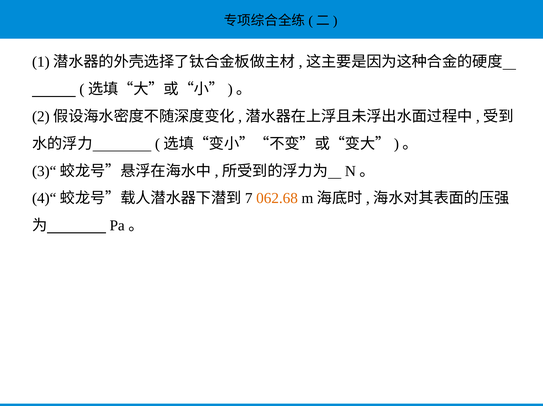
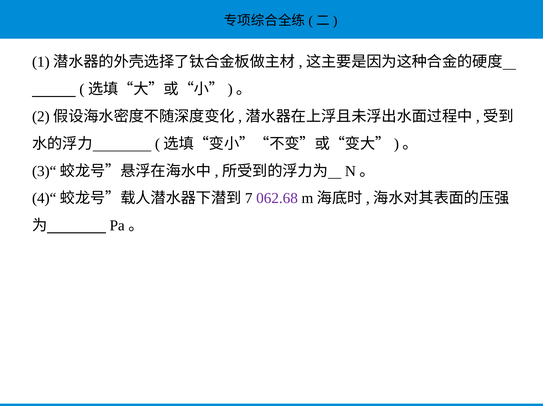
062.68 colour: orange -> purple (277, 198)
